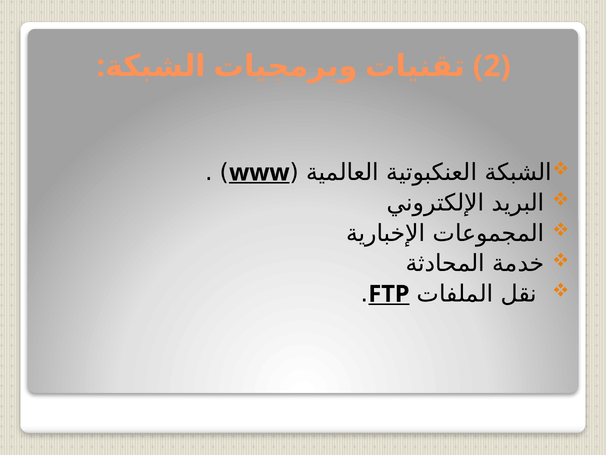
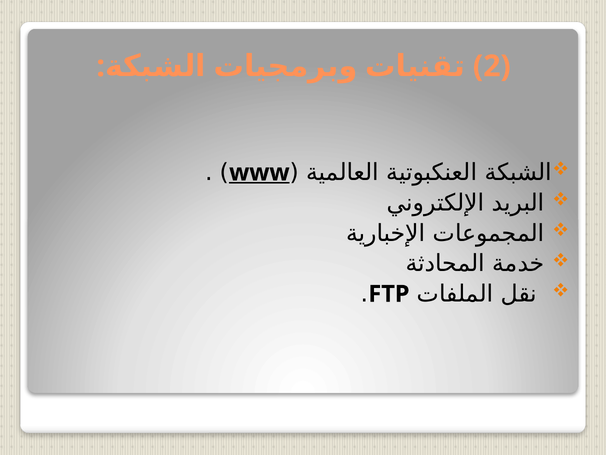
FTP underline: present -> none (389, 294)
